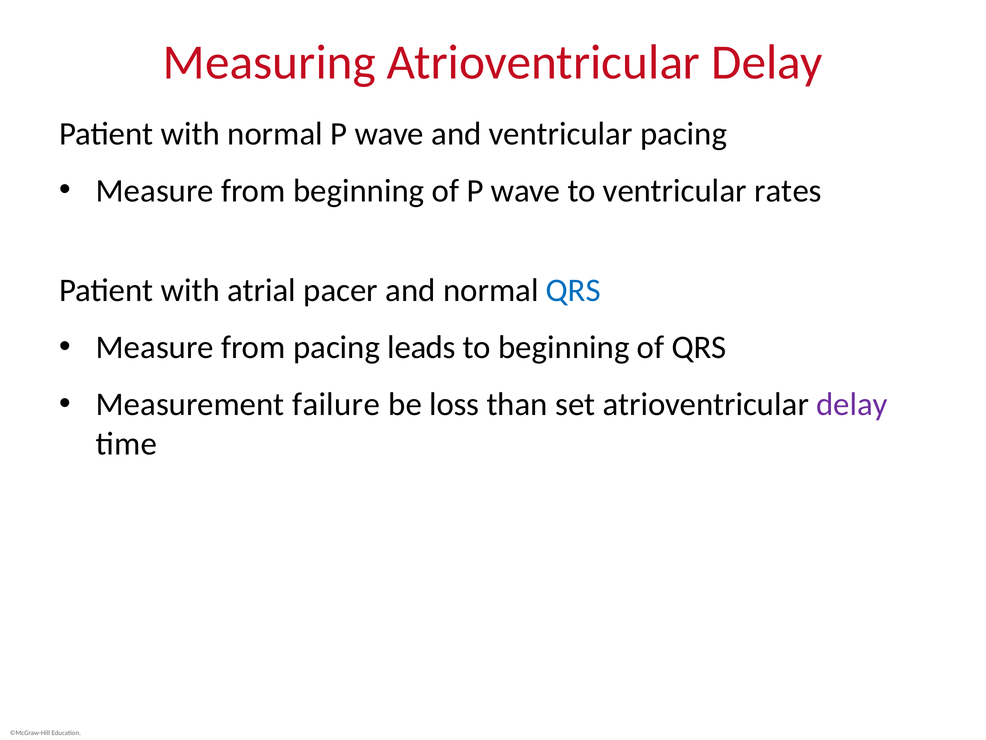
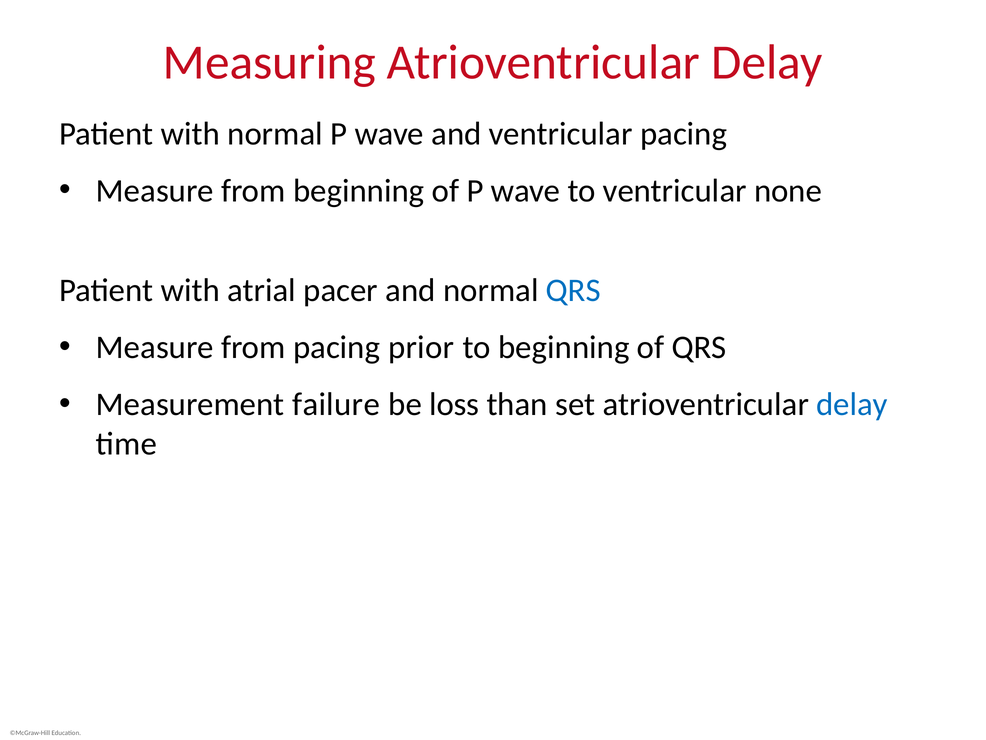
rates: rates -> none (788, 191)
leads: leads -> prior (421, 347)
delay colour: purple -> blue (852, 404)
